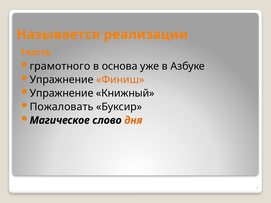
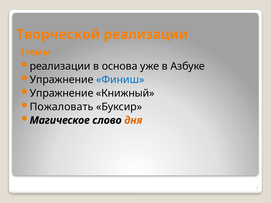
Называется: Называется -> Творческой (58, 34)
1часть: 1часть -> 1темы (35, 52)
грамотного: грамотного -> реализации (60, 66)
Финиш colour: orange -> blue (120, 80)
